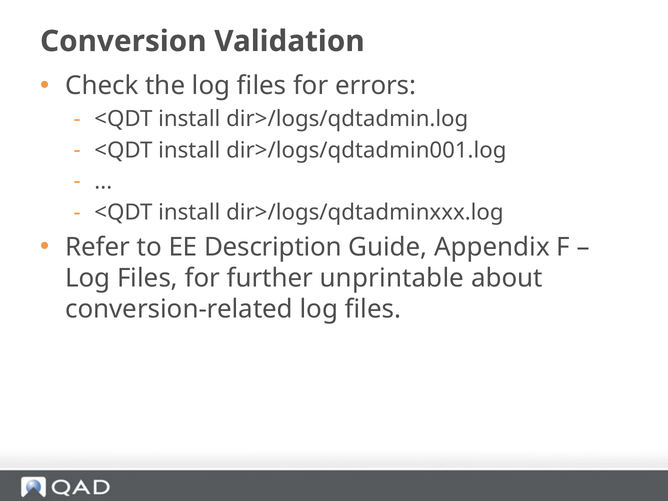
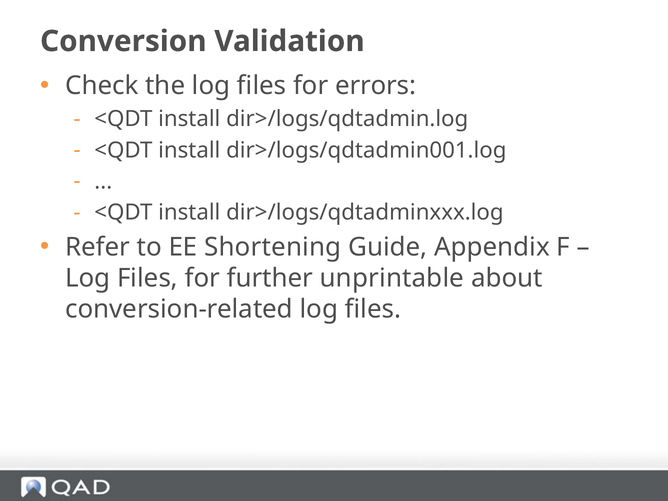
Description: Description -> Shortening (273, 247)
